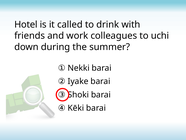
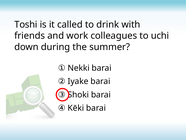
Hotel: Hotel -> Toshi (26, 24)
